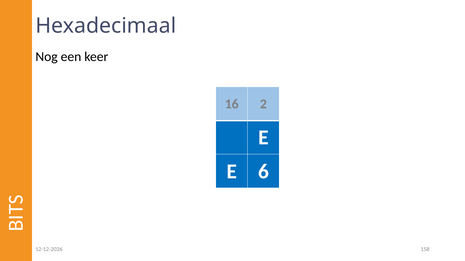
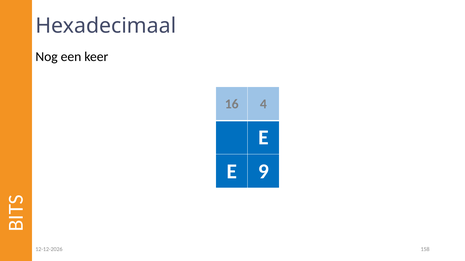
2: 2 -> 4 (263, 104)
6: 6 -> 9 (263, 172)
